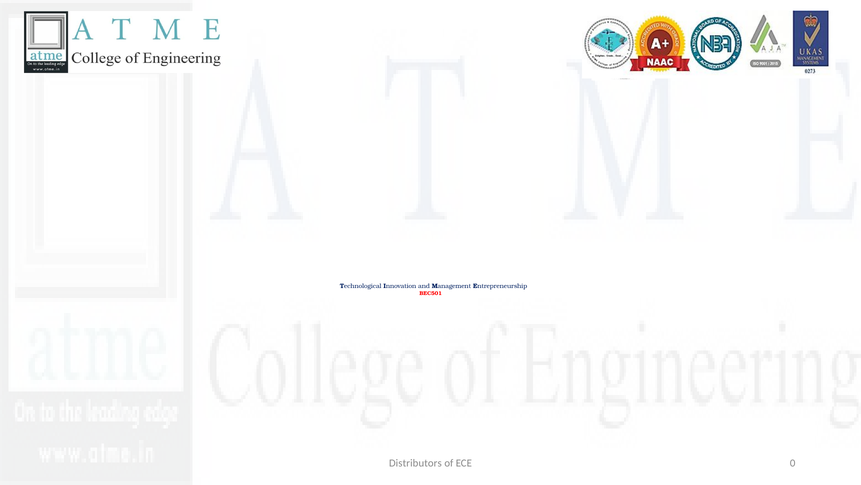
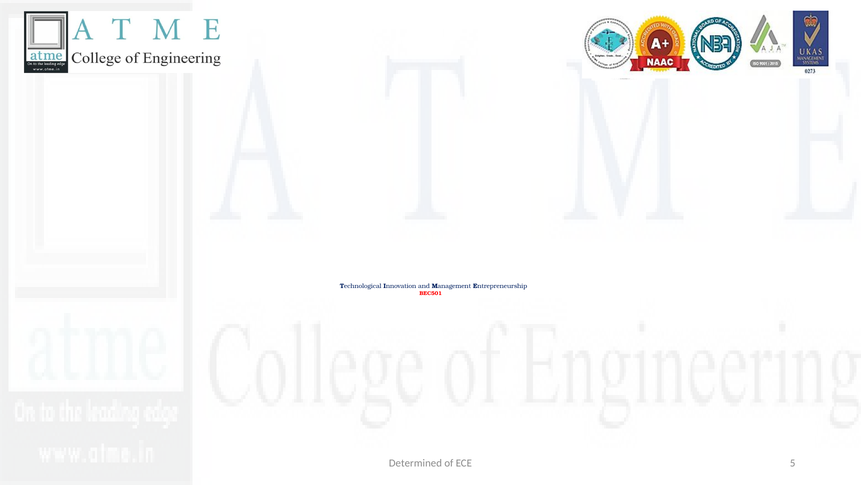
Distributors: Distributors -> Determined (415, 462)
0: 0 -> 5 (793, 462)
